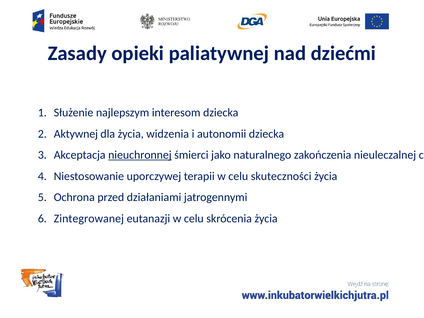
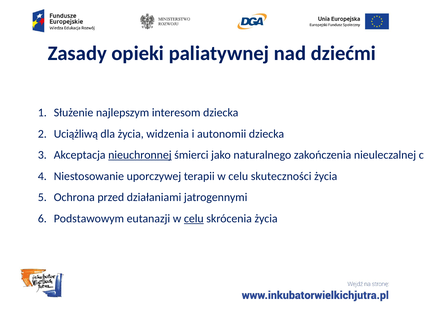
Aktywnej: Aktywnej -> Uciążliwą (76, 134)
Zintegrowanej: Zintegrowanej -> Podstawowym (89, 219)
celu underline: none -> present (194, 219)
